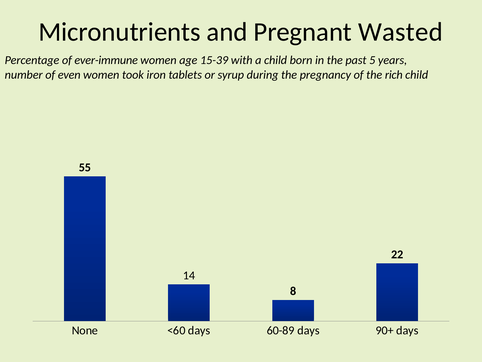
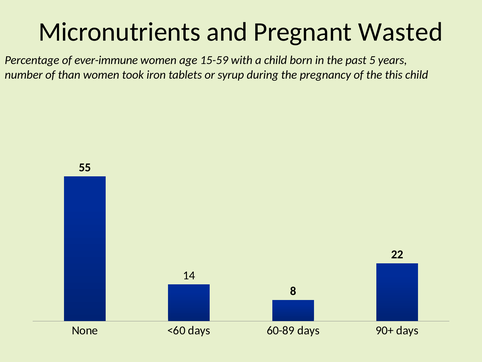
15-39: 15-39 -> 15-59 (214, 60)
even: even -> than (69, 75)
rich: rich -> this (394, 75)
